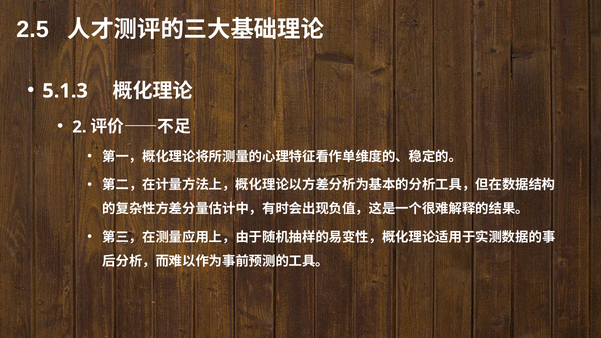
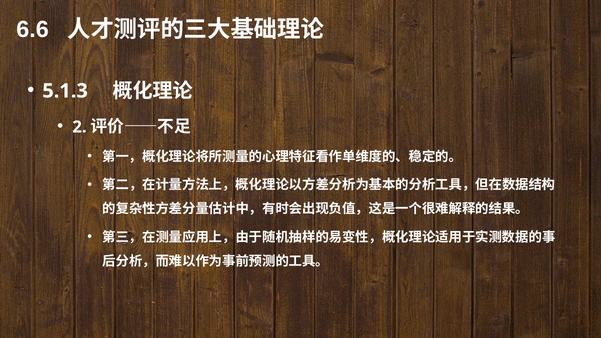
2.5: 2.5 -> 6.6 (33, 30)
